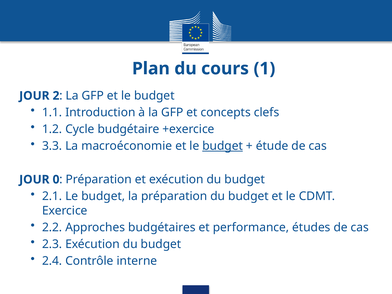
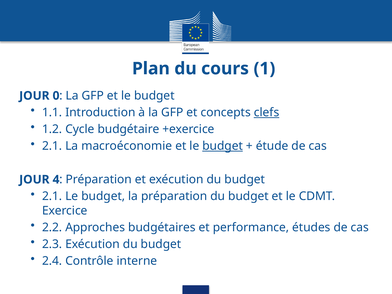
2: 2 -> 0 (56, 96)
clefs underline: none -> present (267, 112)
3.3: 3.3 -> 2.1 (52, 146)
0: 0 -> 4 (56, 180)
